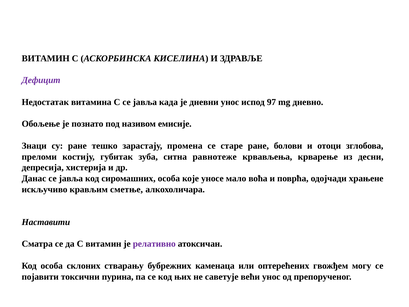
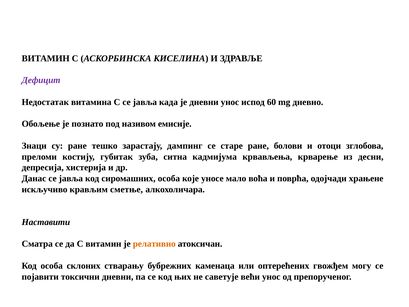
97: 97 -> 60 (271, 102)
промена: промена -> дампинг (185, 146)
равнотеже: равнотеже -> кадмијума (215, 157)
релативно colour: purple -> orange (154, 244)
токсични пурина: пурина -> дневни (118, 276)
